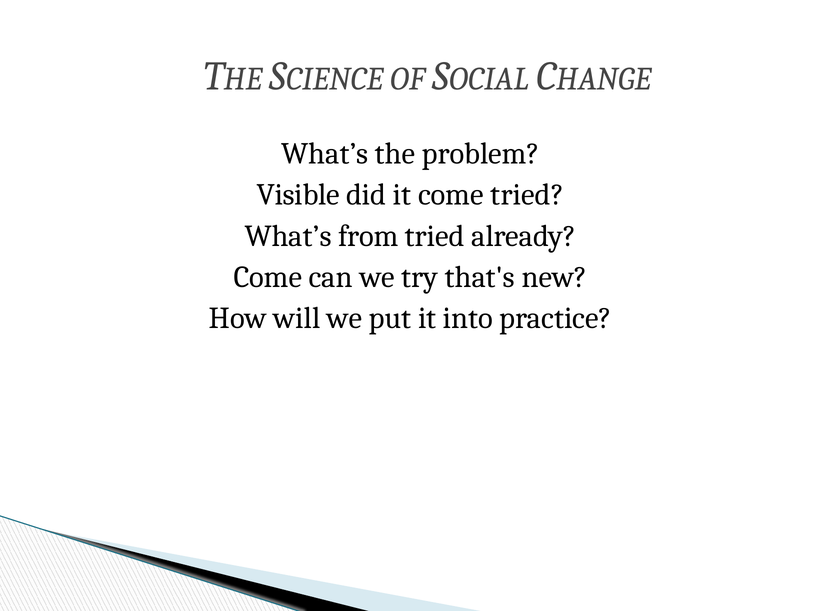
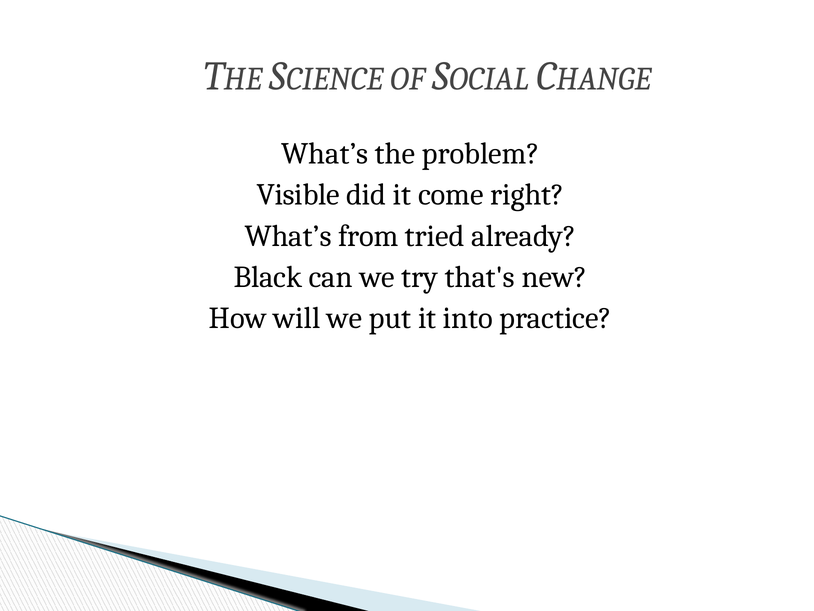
come tried: tried -> right (527, 195)
Come: Come -> Black (268, 277)
